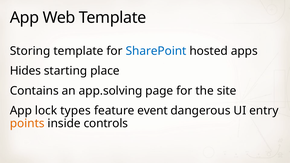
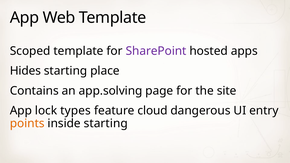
Storing: Storing -> Scoped (30, 51)
SharePoint colour: blue -> purple (156, 51)
event: event -> cloud (153, 111)
inside controls: controls -> starting (106, 123)
